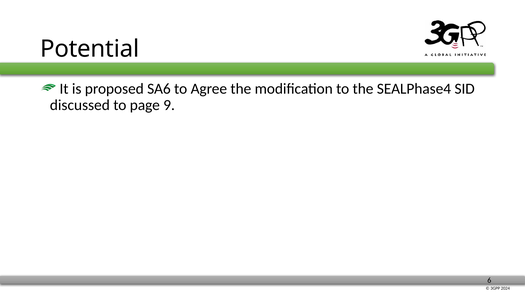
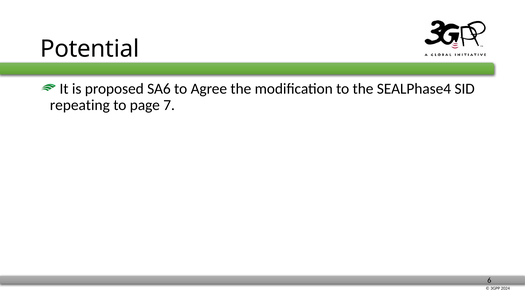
discussed: discussed -> repeating (80, 105)
9: 9 -> 7 (169, 105)
